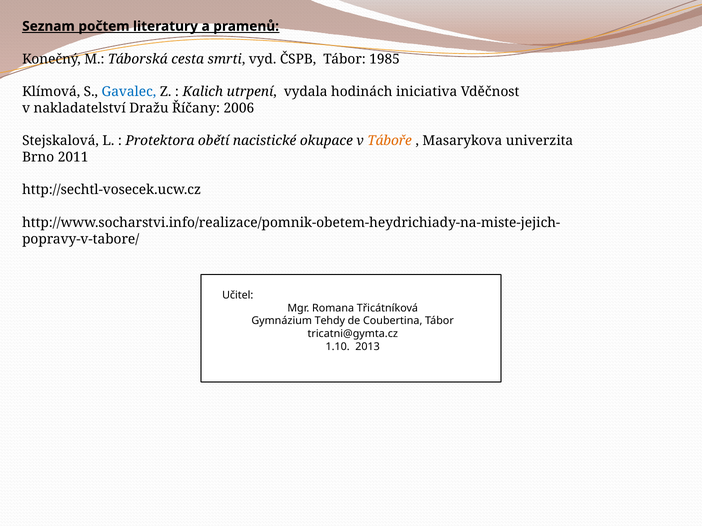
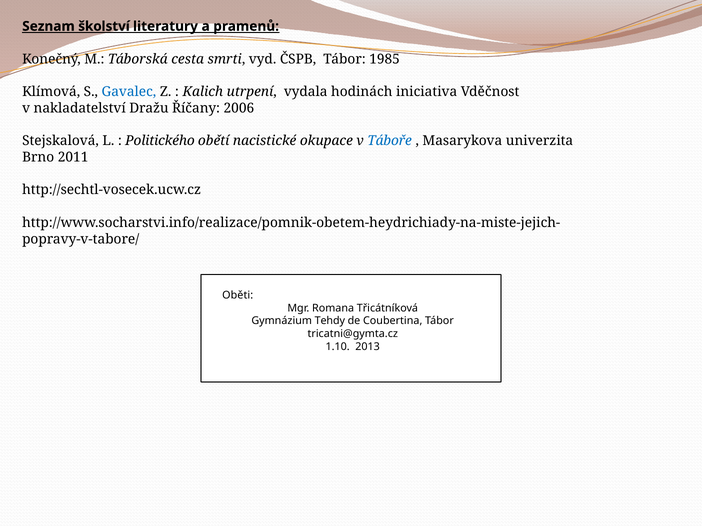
počtem: počtem -> školství (104, 26)
Protektora: Protektora -> Politického (160, 141)
Táboře colour: orange -> blue (390, 141)
Učitel: Učitel -> Oběti (238, 296)
